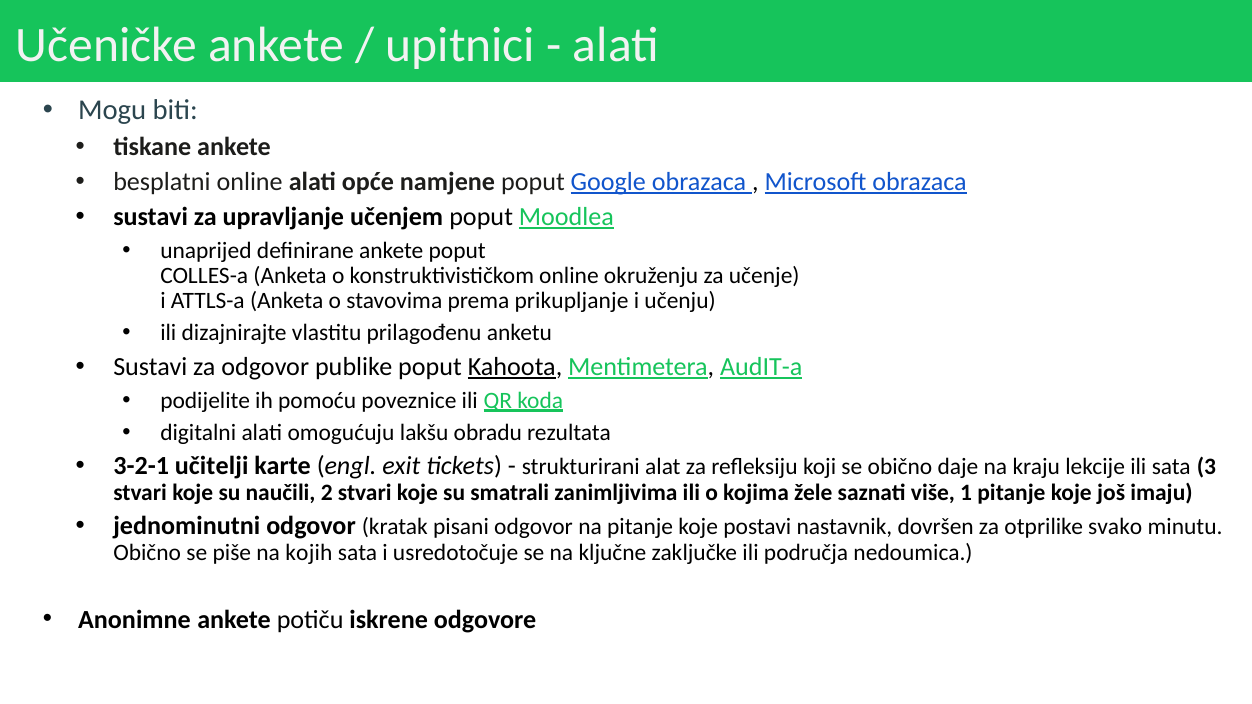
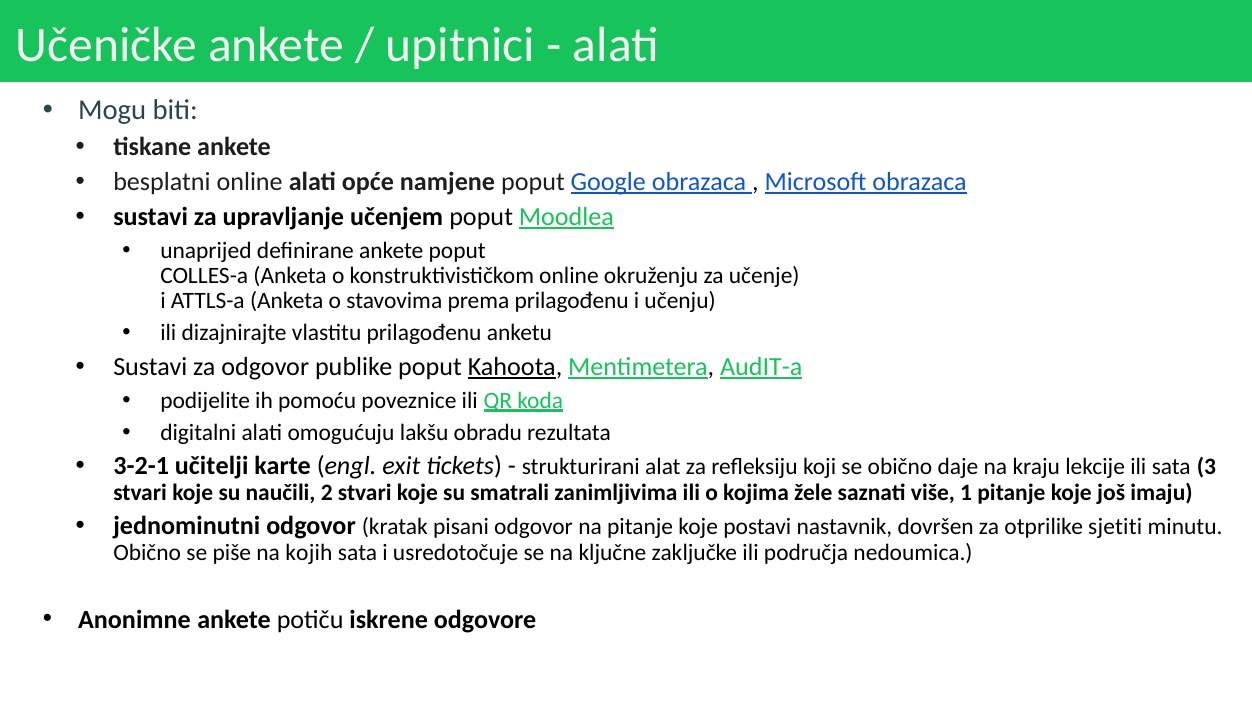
prema prikupljanje: prikupljanje -> prilagođenu (572, 301)
svako: svako -> sjetiti (1115, 527)
